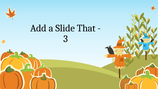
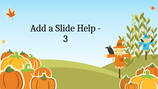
That: That -> Help (86, 28)
